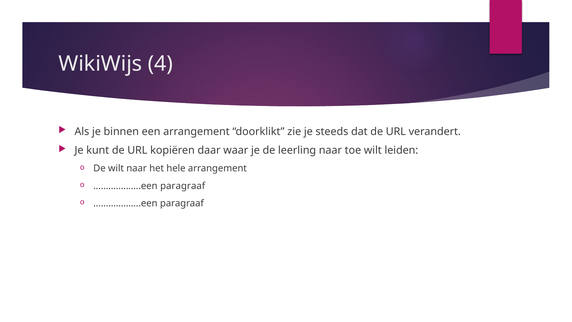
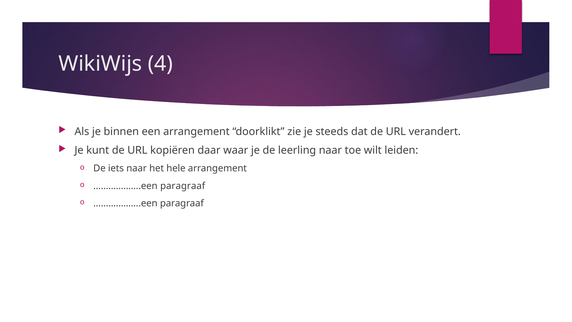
De wilt: wilt -> iets (116, 168)
